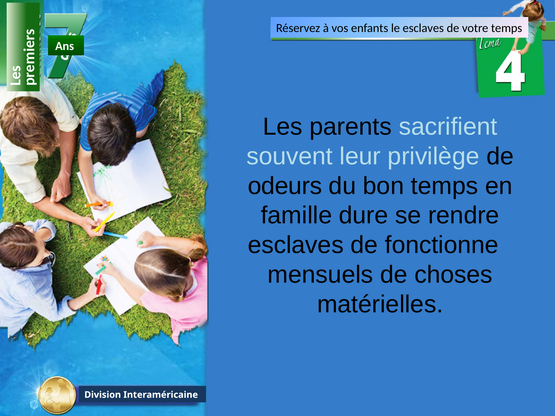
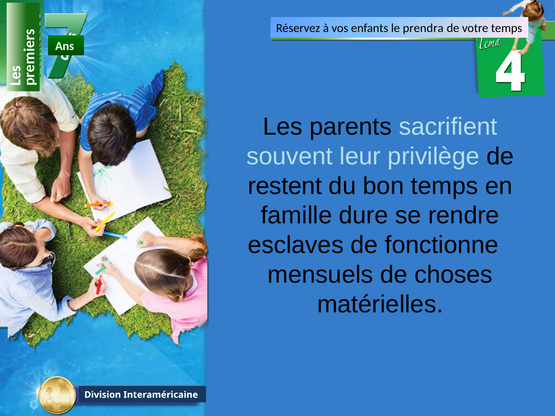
le esclaves: esclaves -> prendra (423, 28)
odeurs: odeurs -> restent (285, 186)
